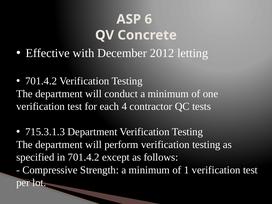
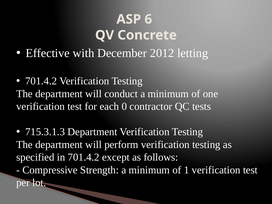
4: 4 -> 0 (124, 106)
